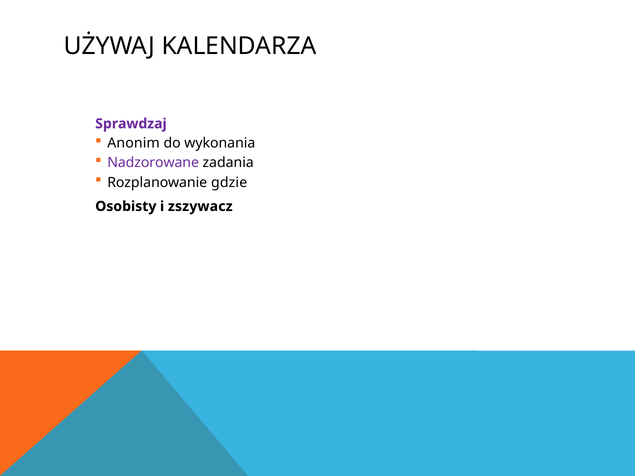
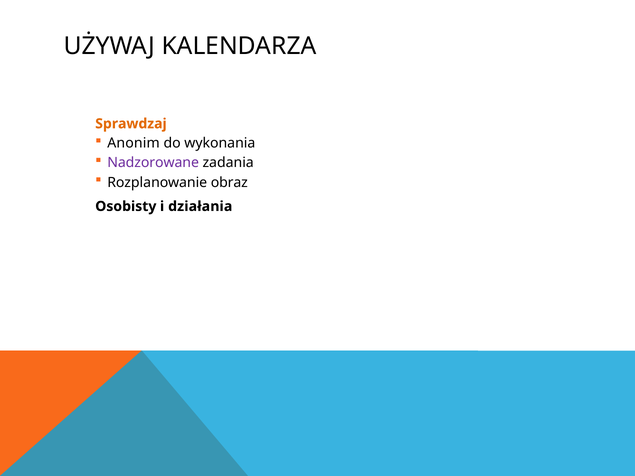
Sprawdzaj colour: purple -> orange (131, 124)
gdzie: gdzie -> obraz (229, 182)
zszywacz: zszywacz -> działania (200, 206)
